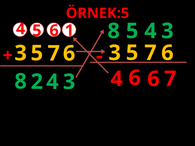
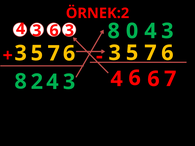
ÖRNEK:5: ÖRNEK:5 -> ÖRNEK:2 (97, 13)
4 5: 5 -> 3 (37, 31)
6 1: 1 -> 3 (69, 31)
5: 5 -> 0 (132, 31)
